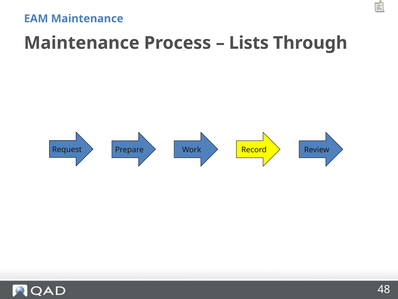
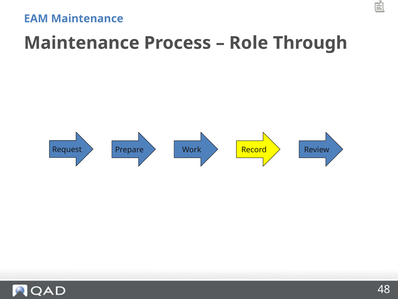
Lists: Lists -> Role (249, 43)
